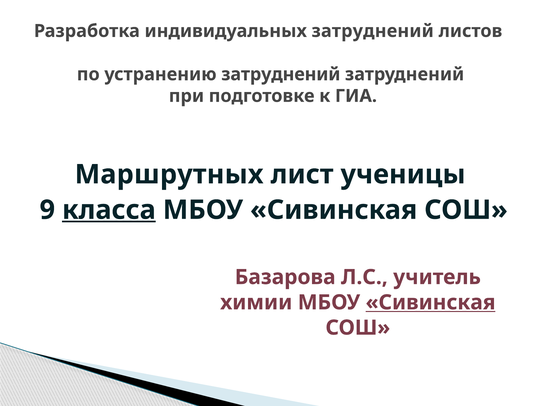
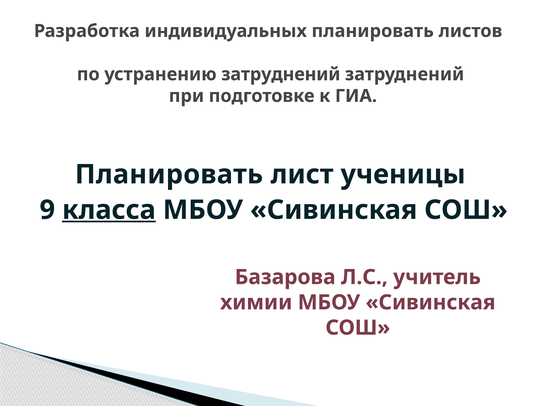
индивидуальных затруднений: затруднений -> планировать (373, 31)
Маршрутных: Маршрутных -> Планировать (169, 174)
Сивинская underline: present -> none (431, 302)
